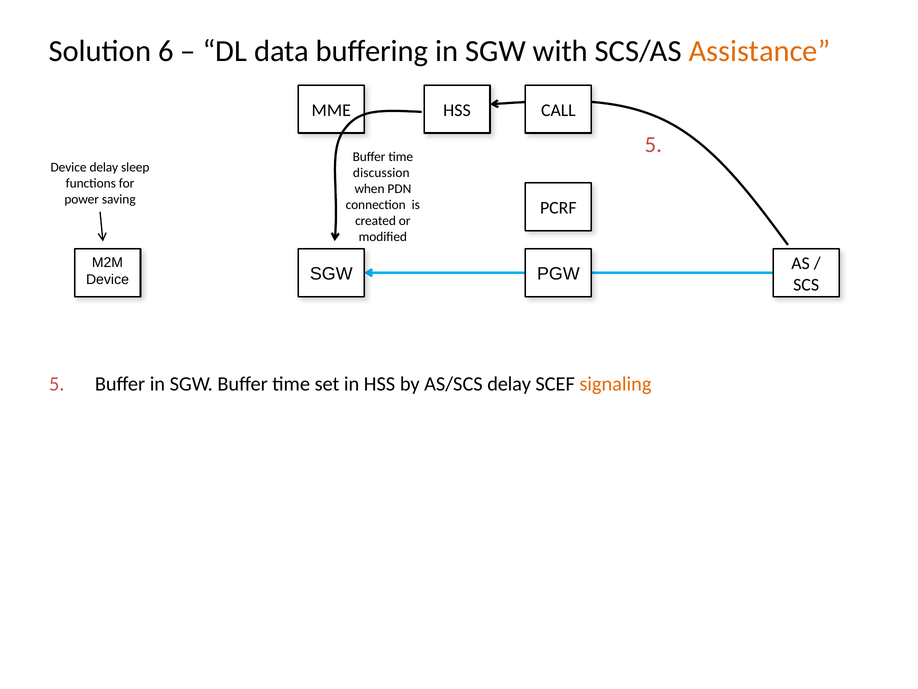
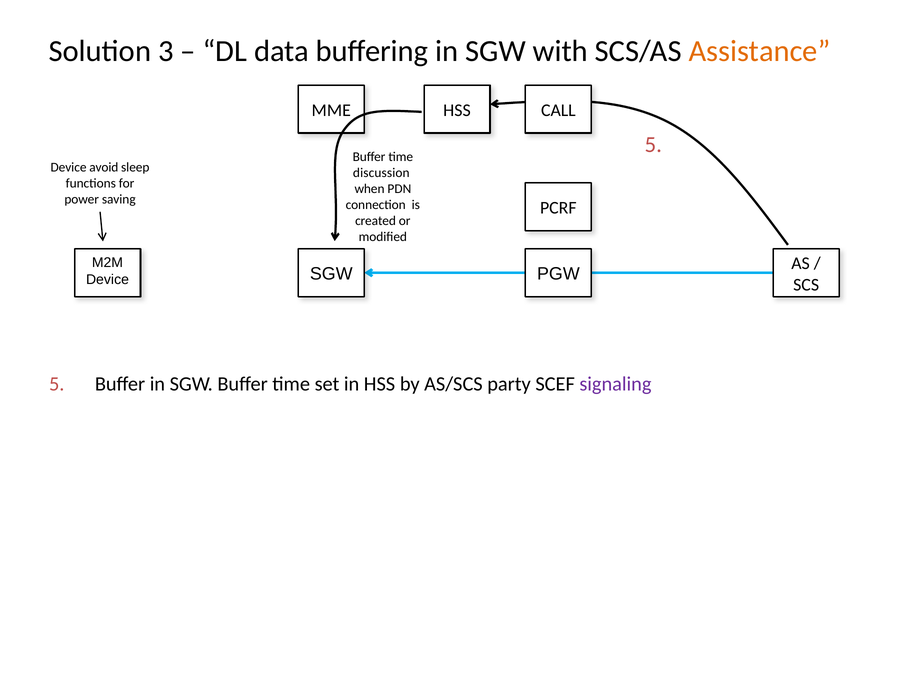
6: 6 -> 3 (166, 51)
Device delay: delay -> avoid (104, 167)
AS/SCS delay: delay -> party (509, 384)
signaling colour: orange -> purple (615, 384)
